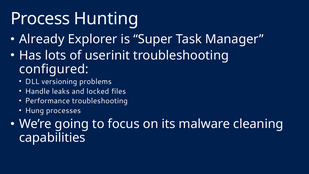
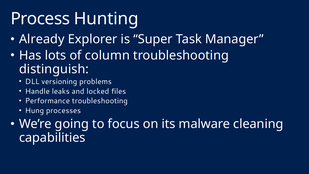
userinit: userinit -> column (107, 55)
configured: configured -> distinguish (54, 69)
